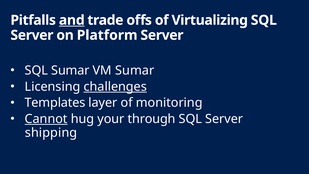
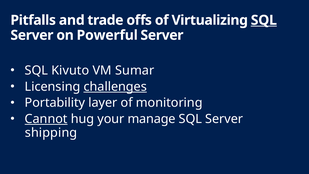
and underline: present -> none (72, 20)
SQL underline: none -> present (264, 20)
Platform: Platform -> Powerful (107, 35)
SQL Sumar: Sumar -> Kivuto (70, 70)
Templates: Templates -> Portability (55, 103)
through: through -> manage (152, 119)
